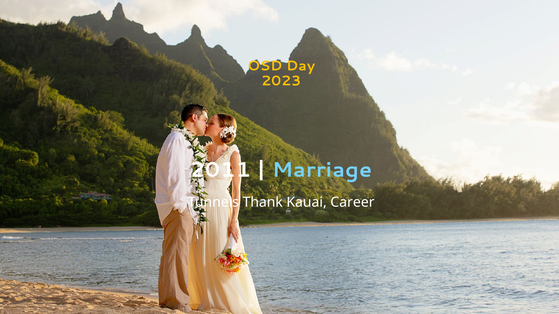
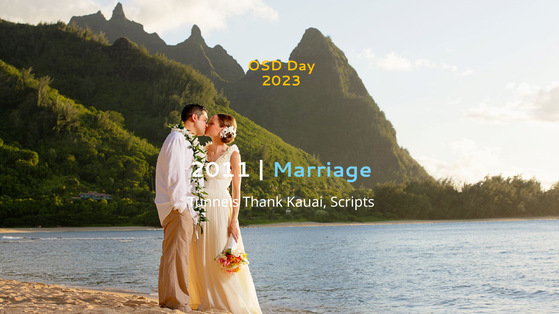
Career: Career -> Scripts (352, 202)
